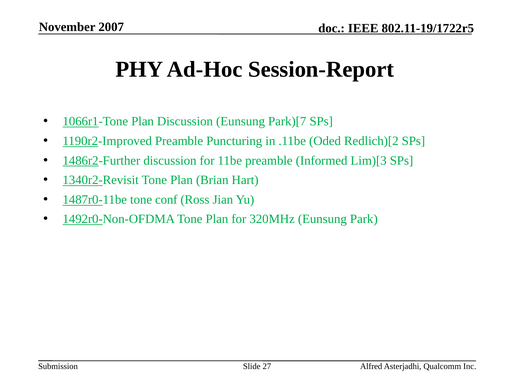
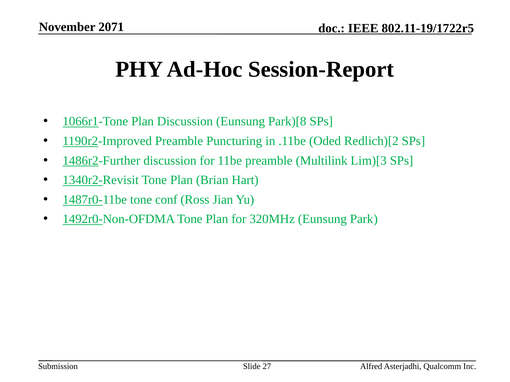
2007: 2007 -> 2071 (111, 27)
Park)[7: Park)[7 -> Park)[8 (287, 122)
Informed: Informed -> Multilink (322, 161)
